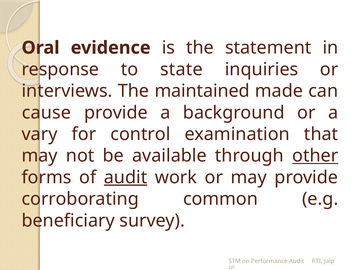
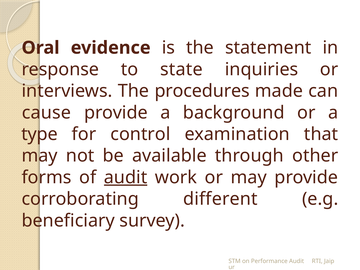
maintained: maintained -> procedures (202, 91)
vary: vary -> type (40, 134)
other underline: present -> none (315, 156)
common: common -> different (220, 199)
